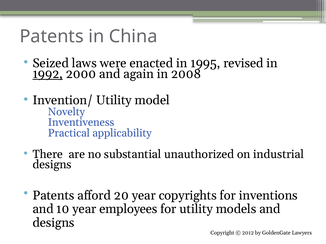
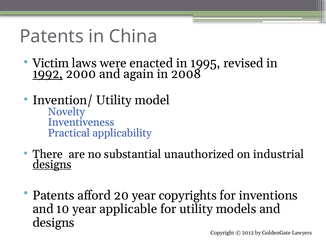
Seized: Seized -> Victim (51, 63)
designs underline: none -> present (52, 165)
employees: employees -> applicable (128, 209)
